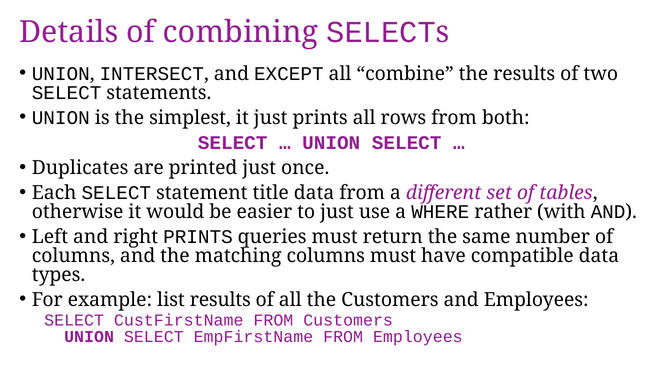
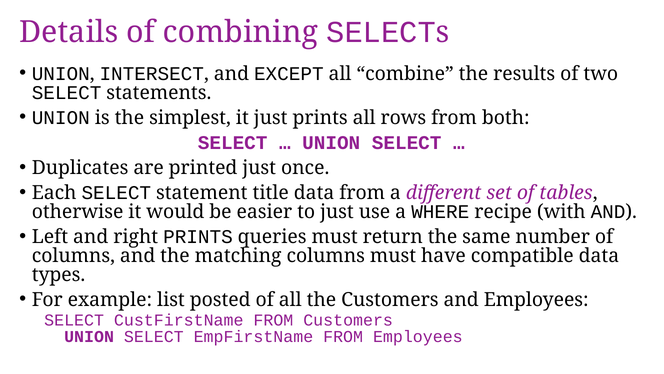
rather: rather -> recipe (503, 212)
list results: results -> posted (220, 299)
